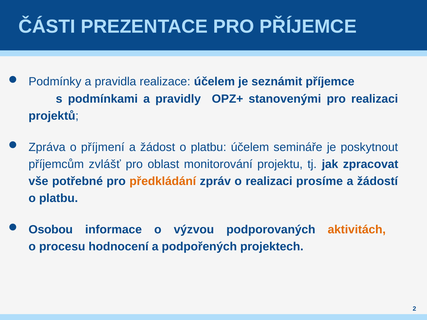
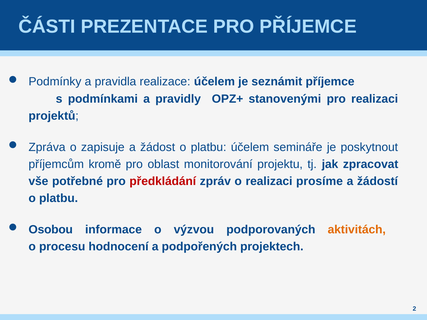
příjmení: příjmení -> zapisuje (103, 147)
zvlášť: zvlášť -> kromě (105, 164)
předkládání colour: orange -> red (163, 181)
